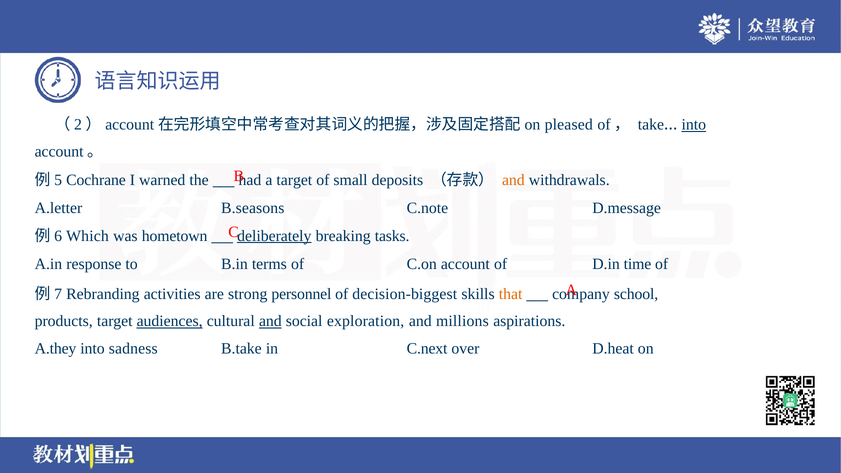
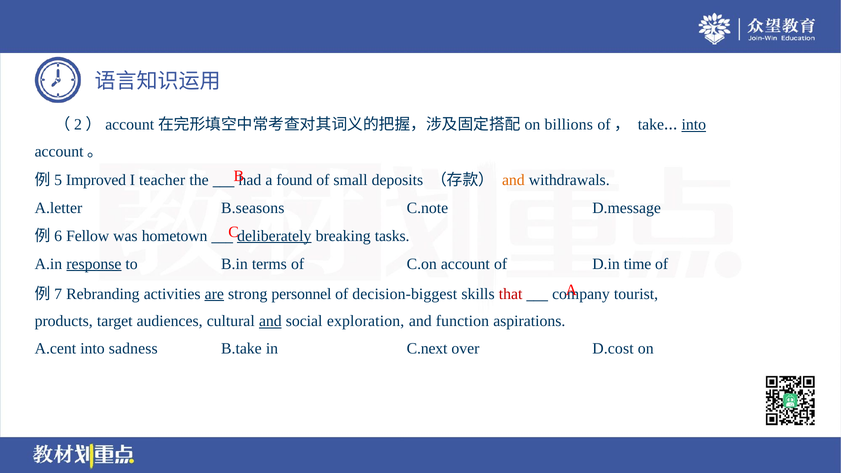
pleased: pleased -> billions (569, 125)
Cochrane: Cochrane -> Improved (96, 180)
warned: warned -> teacher (162, 180)
a target: target -> found (294, 180)
Which: Which -> Fellow (88, 236)
response underline: none -> present (94, 264)
are underline: none -> present (214, 294)
that colour: orange -> red (511, 294)
school: school -> tourist (636, 294)
audiences underline: present -> none (170, 321)
millions: millions -> function (462, 321)
A.they: A.they -> A.cent (55, 348)
D.heat: D.heat -> D.cost (613, 348)
